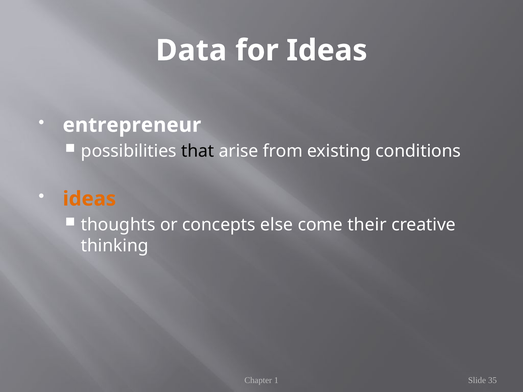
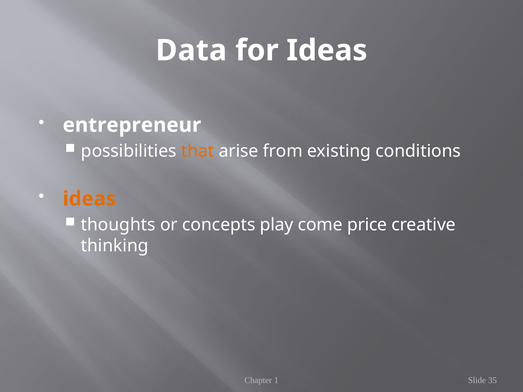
that colour: black -> orange (198, 151)
else: else -> play (277, 225)
their: their -> price (367, 225)
